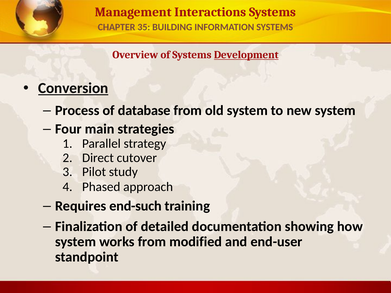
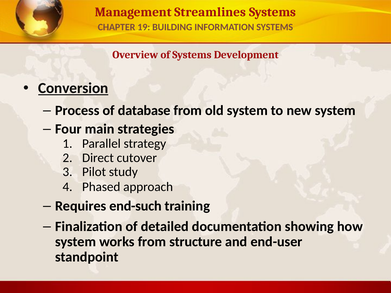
Interactions: Interactions -> Streamlines (210, 12)
35: 35 -> 19 (144, 27)
Development underline: present -> none (246, 55)
modified: modified -> structure (196, 242)
